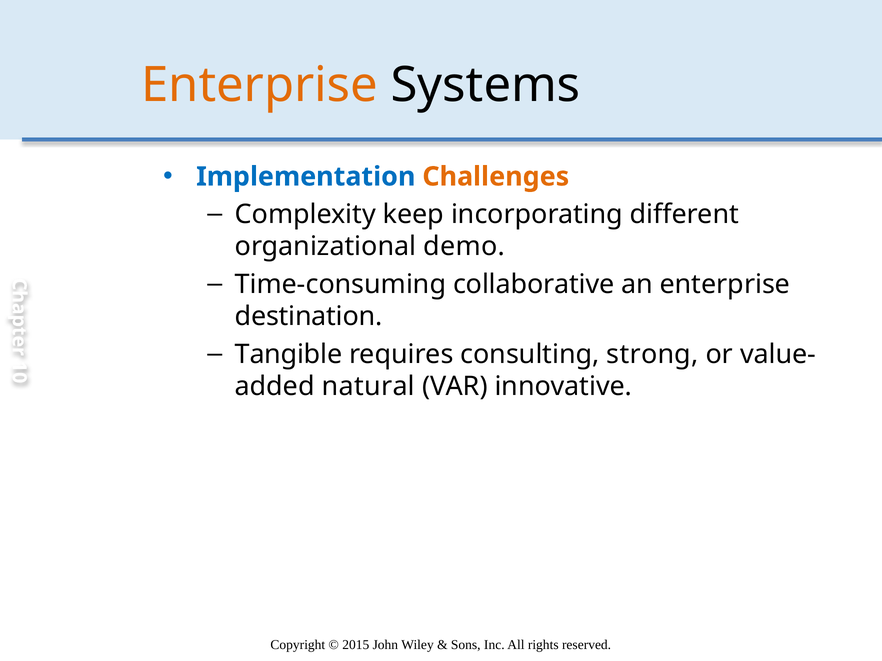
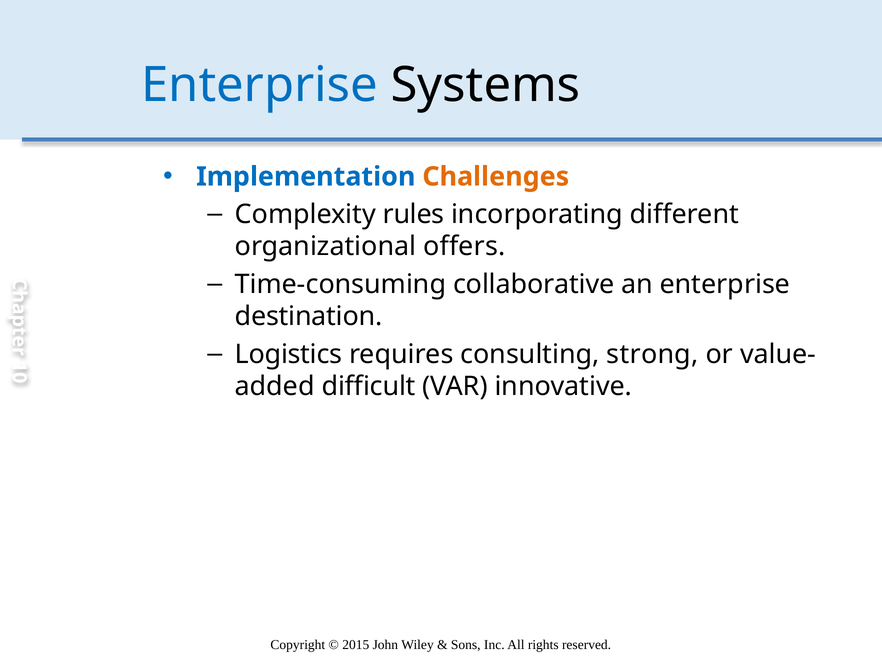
Enterprise colour: orange -> blue (260, 85)
keep: keep -> rules (414, 214)
demo: demo -> offers (464, 247)
Tangible: Tangible -> Logistics (289, 354)
natural: natural -> difficult (369, 387)
